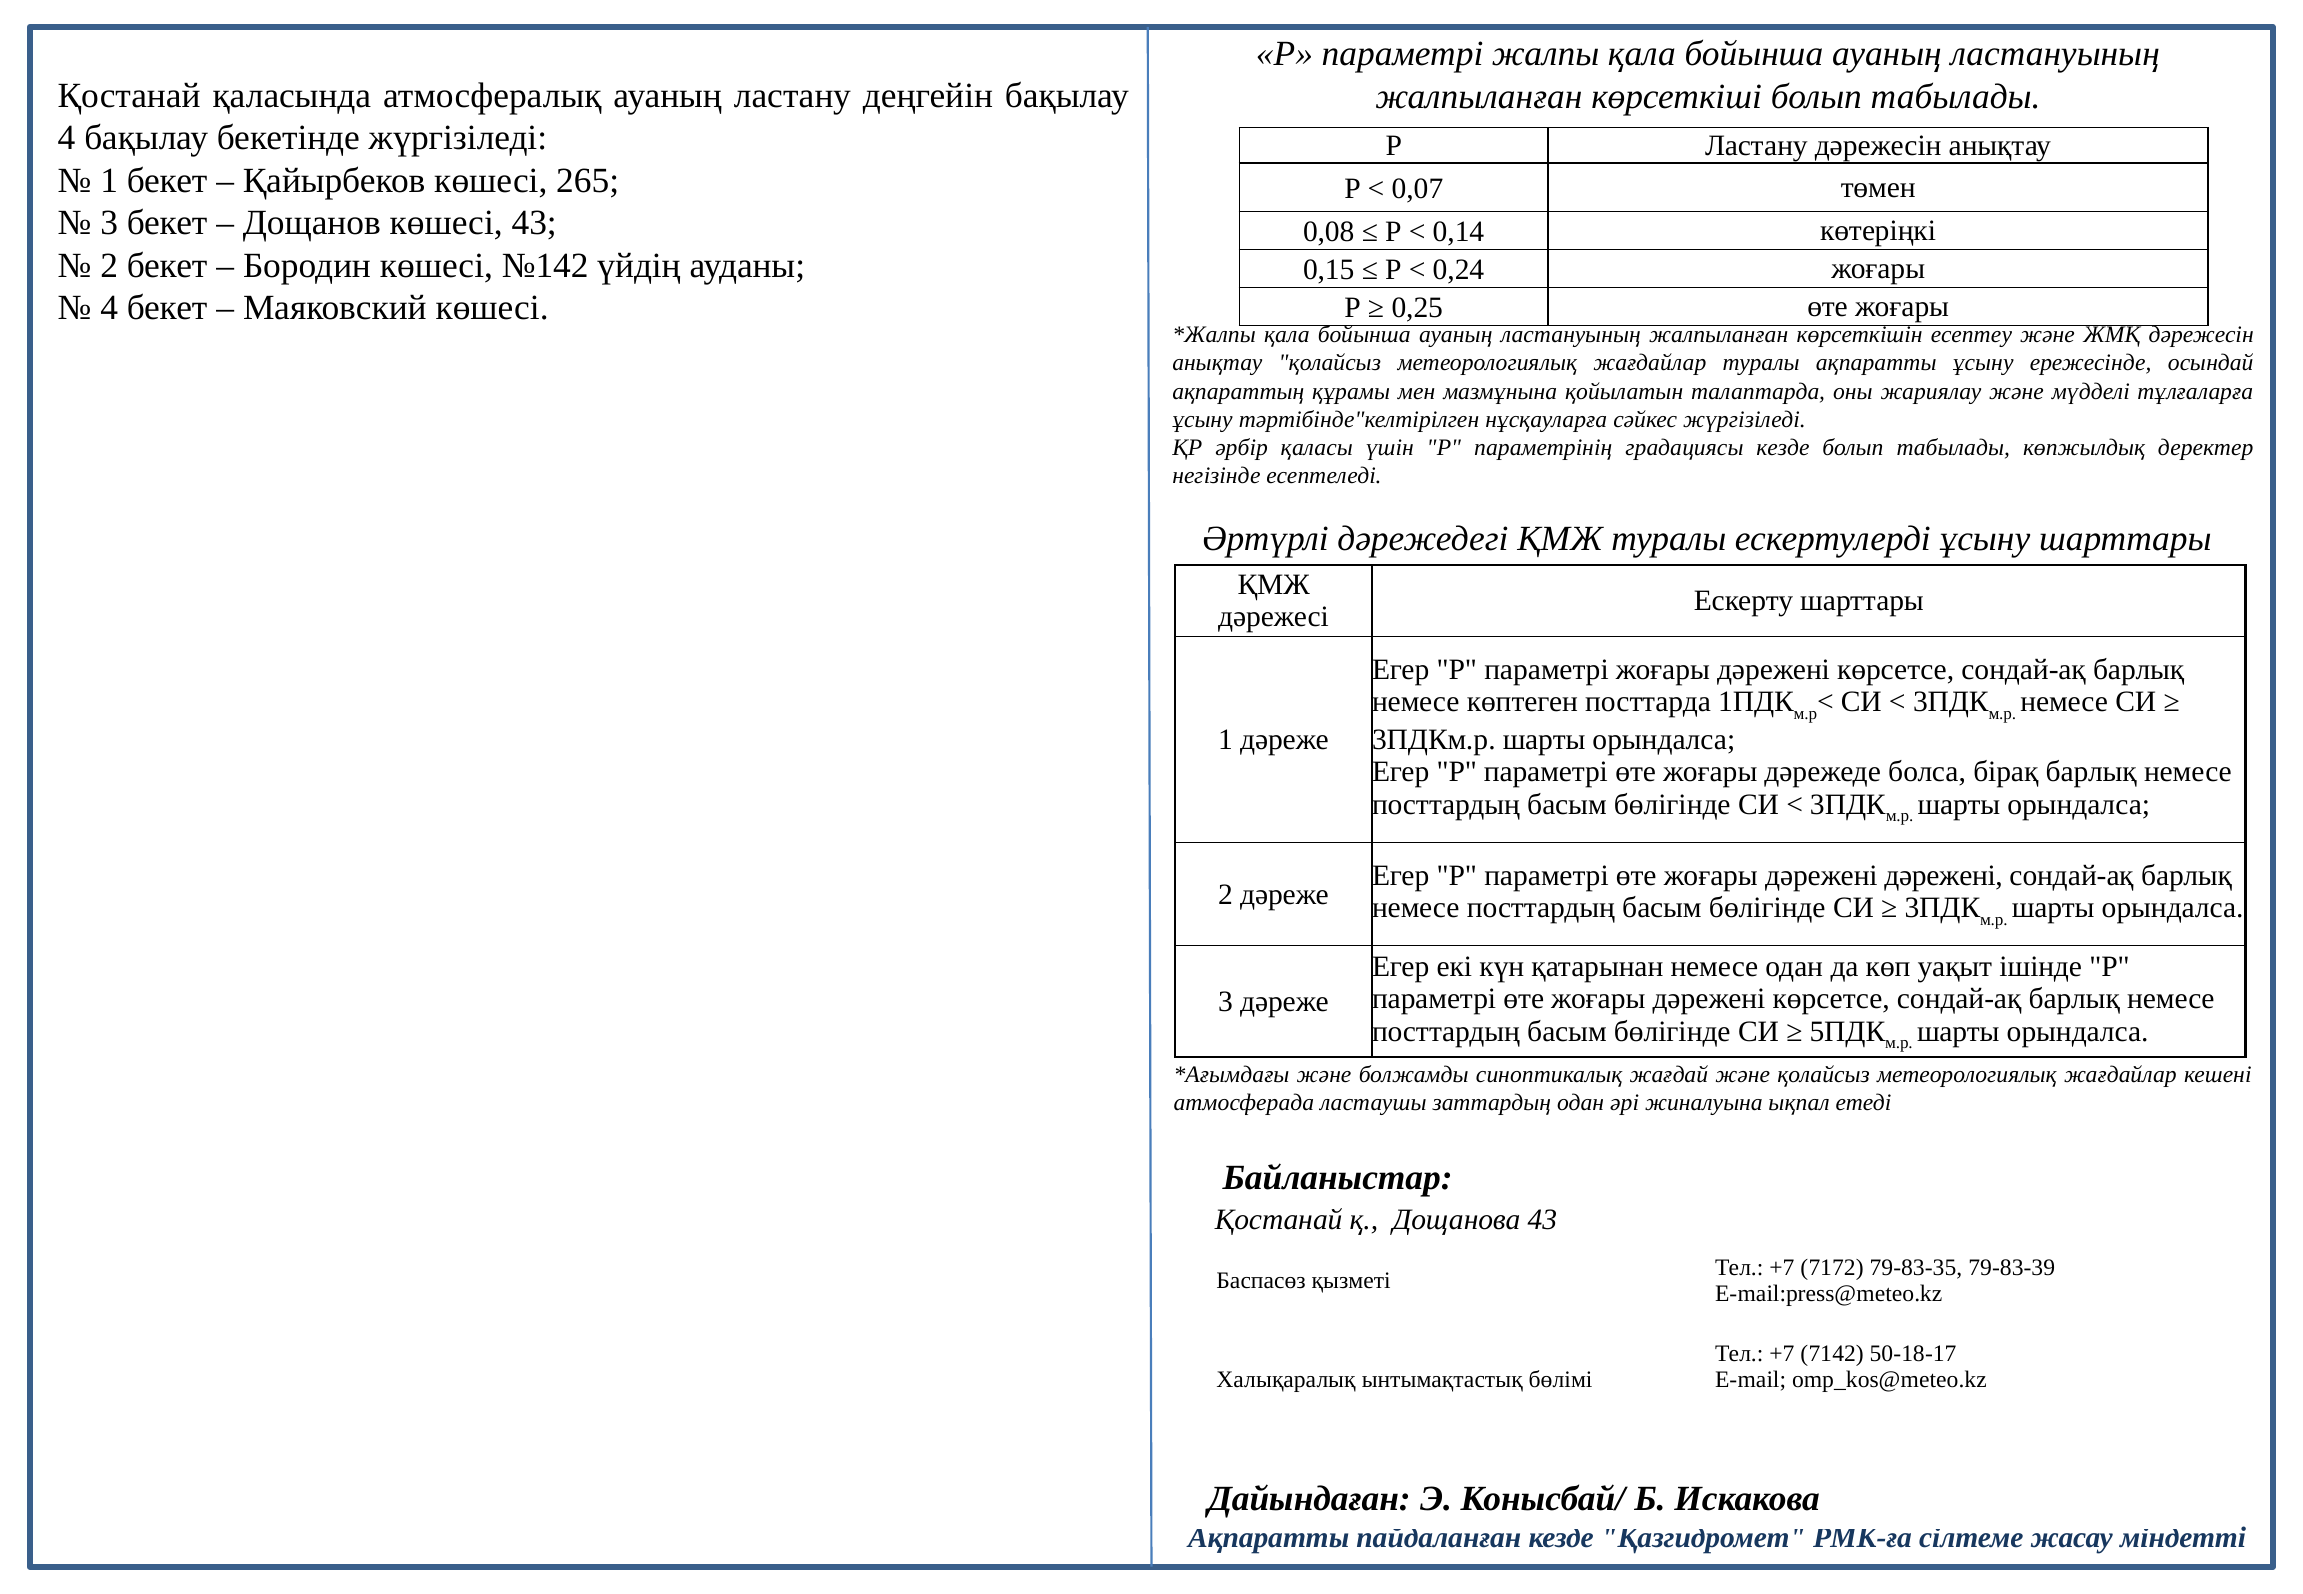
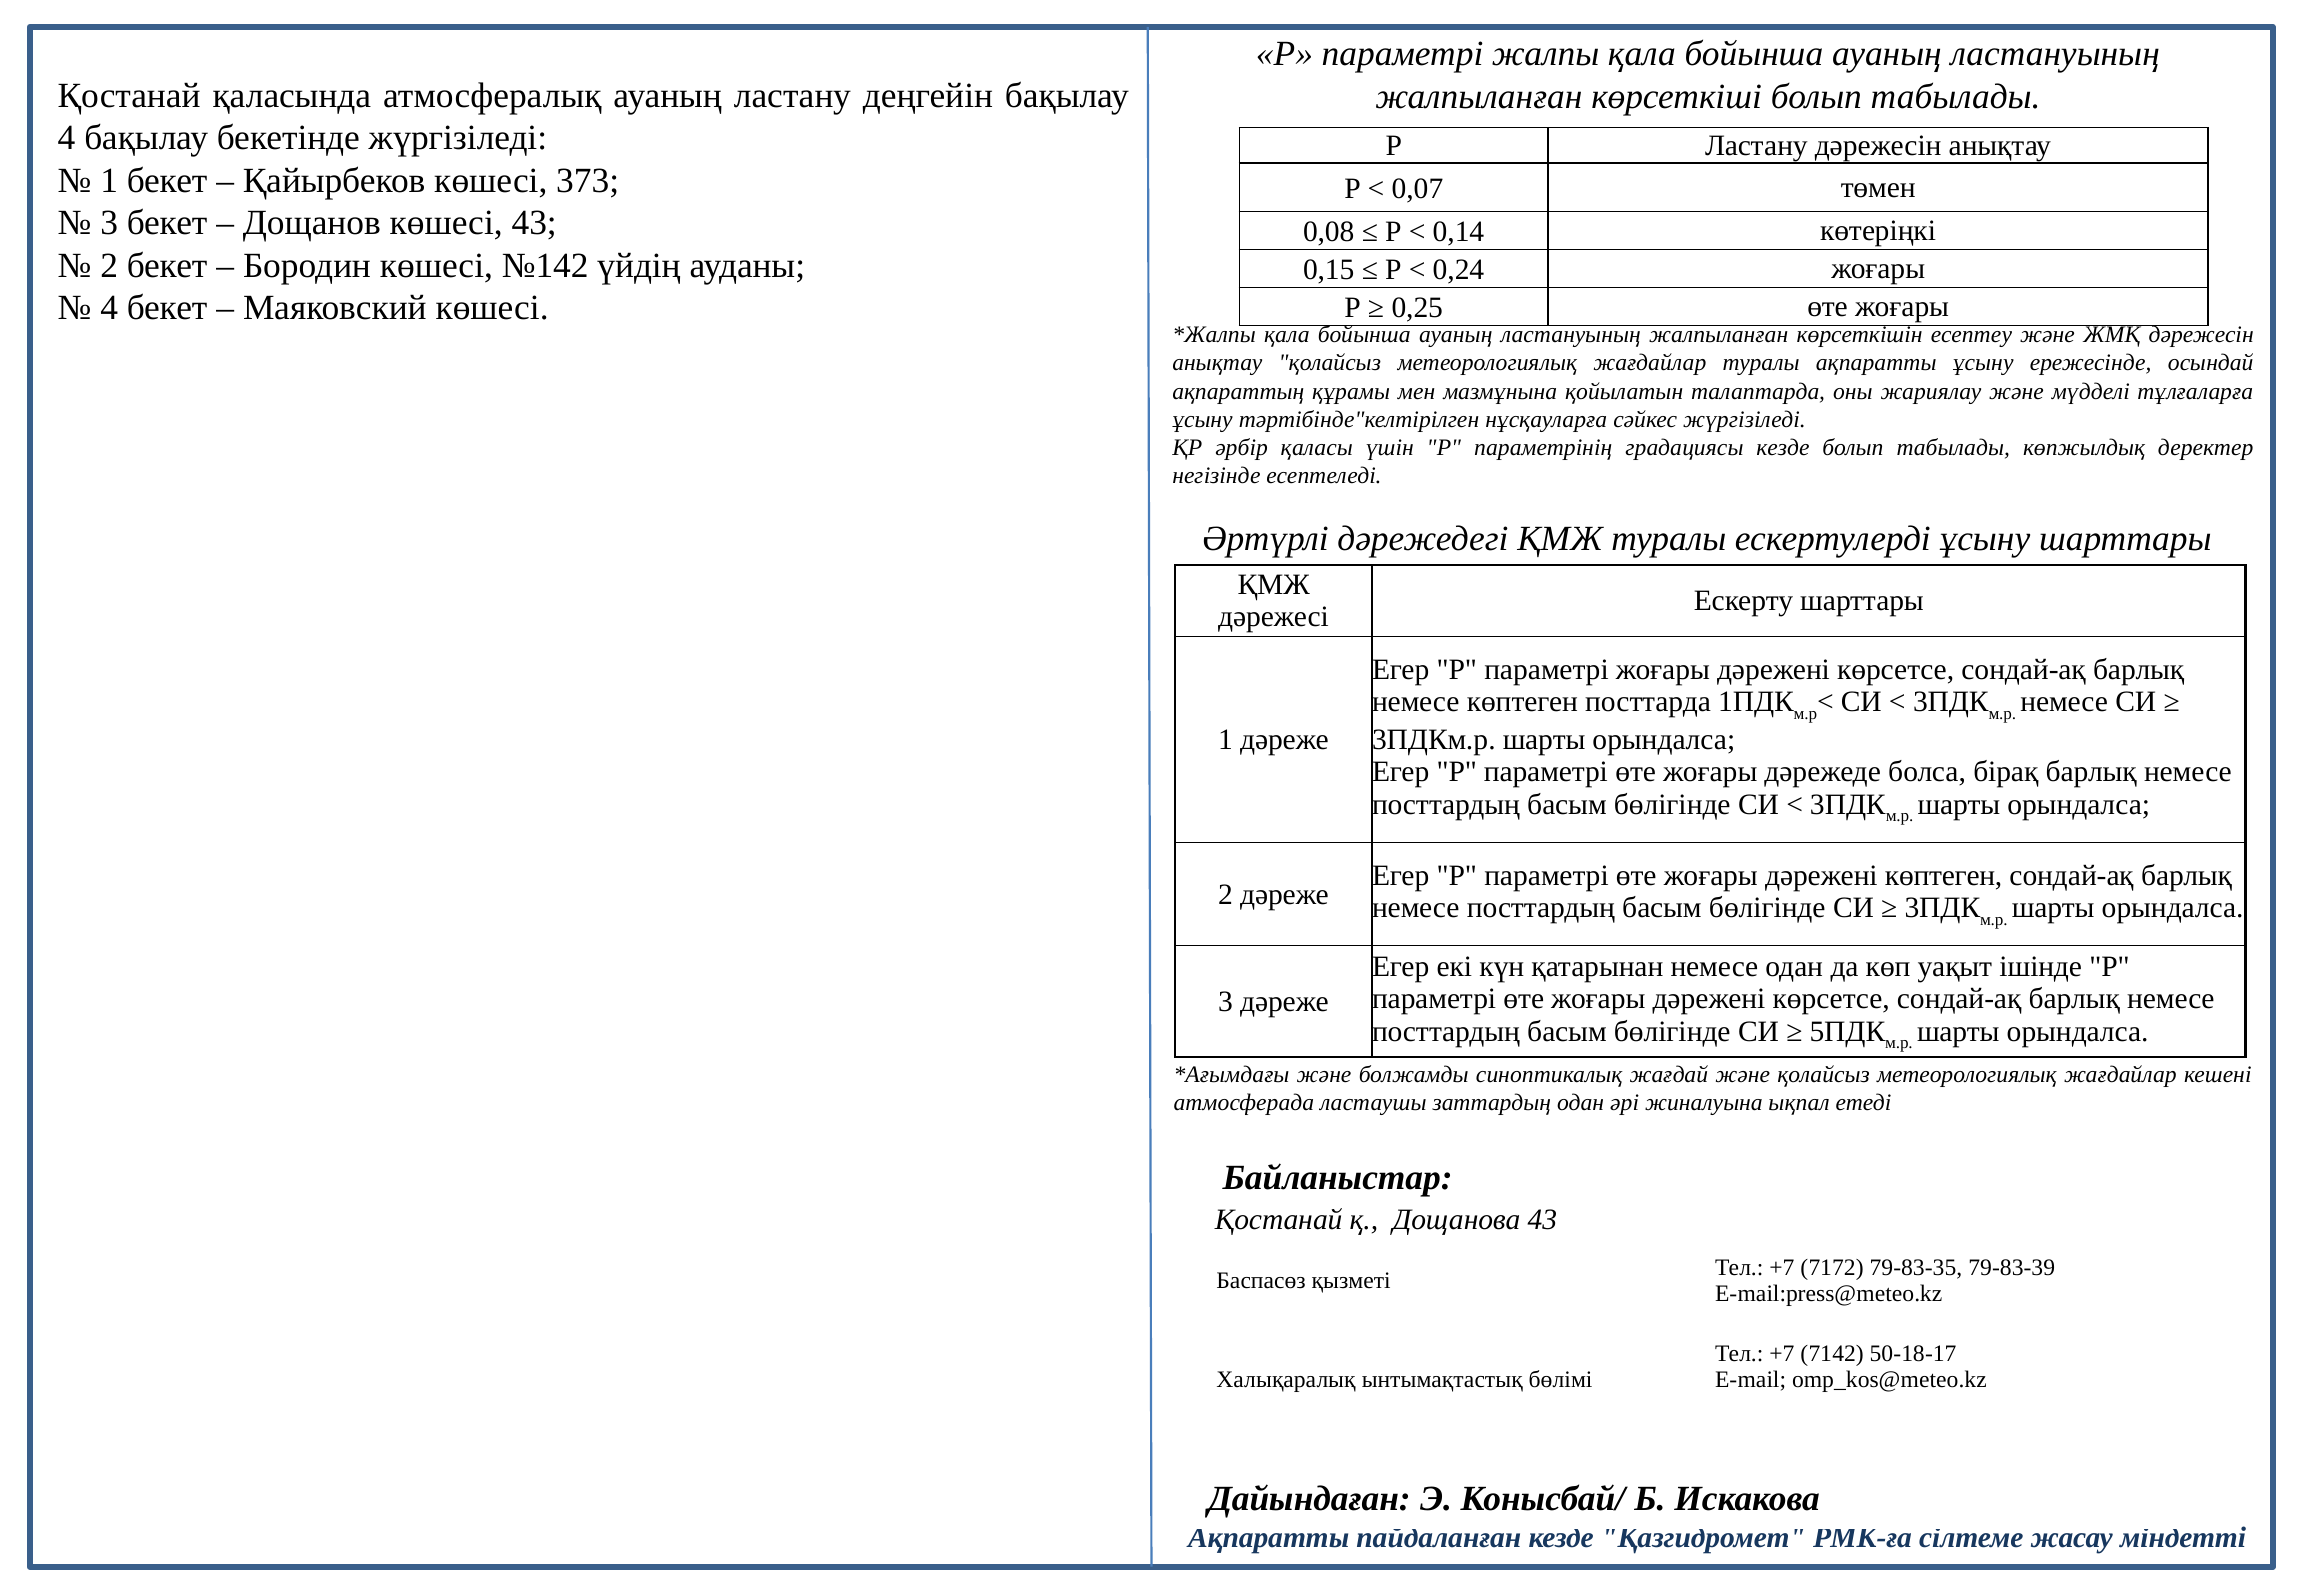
265: 265 -> 373 (588, 181)
дәрежені дәрежені: дәрежені -> көптеген (1944, 876)
